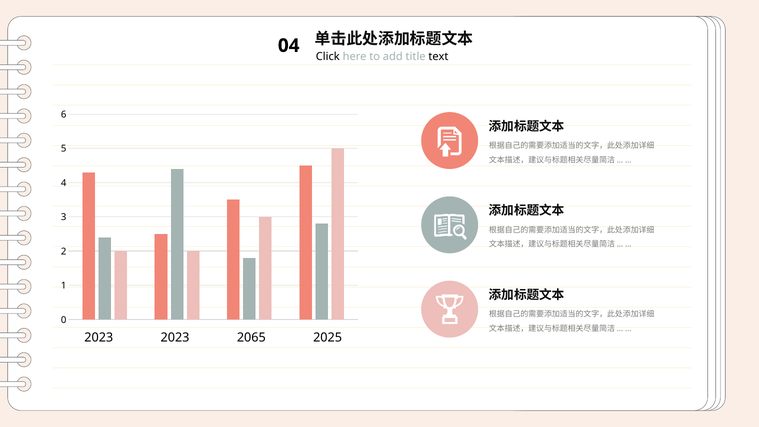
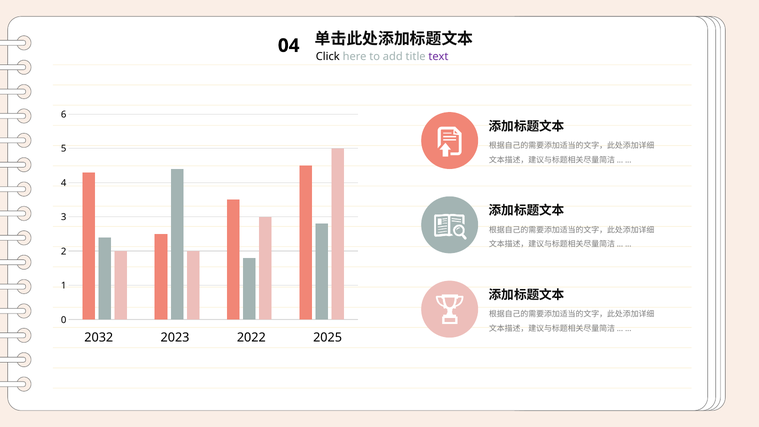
text colour: black -> purple (438, 57)
2023: 2023 -> 2032 (99, 337)
2065: 2065 -> 2022 (251, 337)
